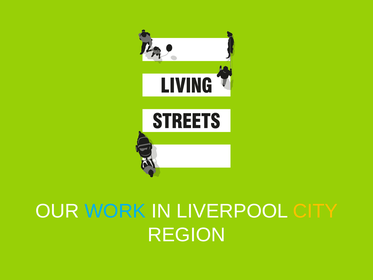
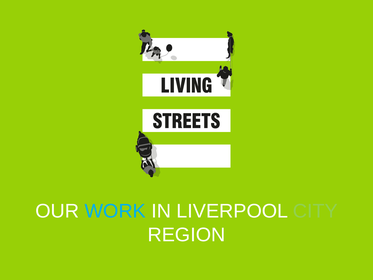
CITY colour: yellow -> light green (315, 211)
